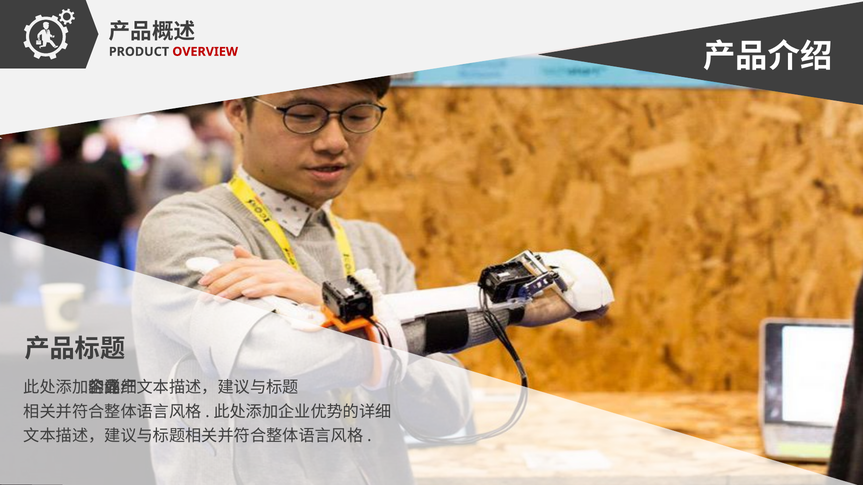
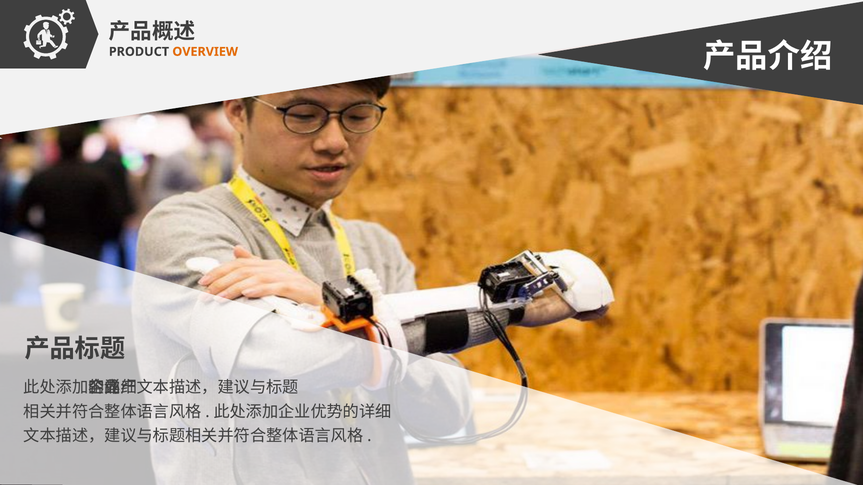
OVERVIEW colour: red -> orange (205, 52)
